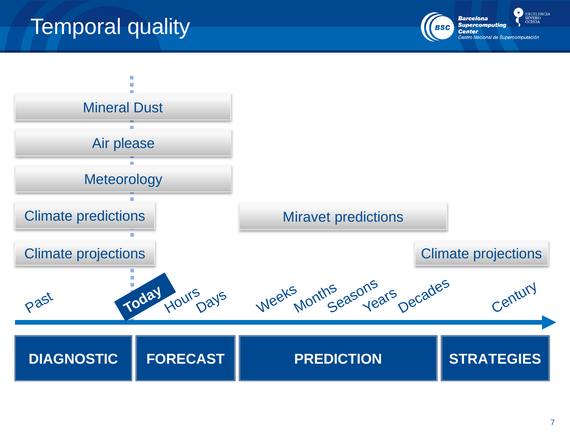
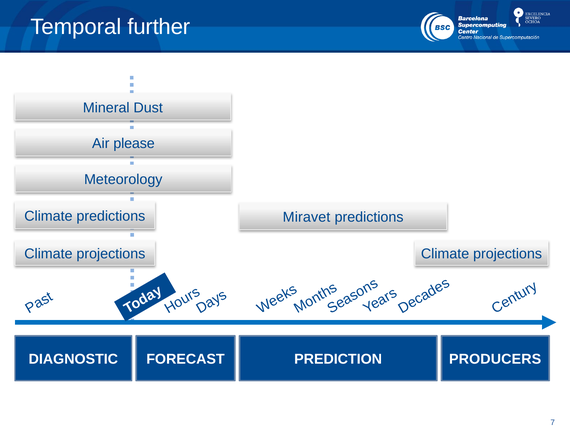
quality: quality -> further (159, 27)
STRATEGIES: STRATEGIES -> PRODUCERS (495, 359)
